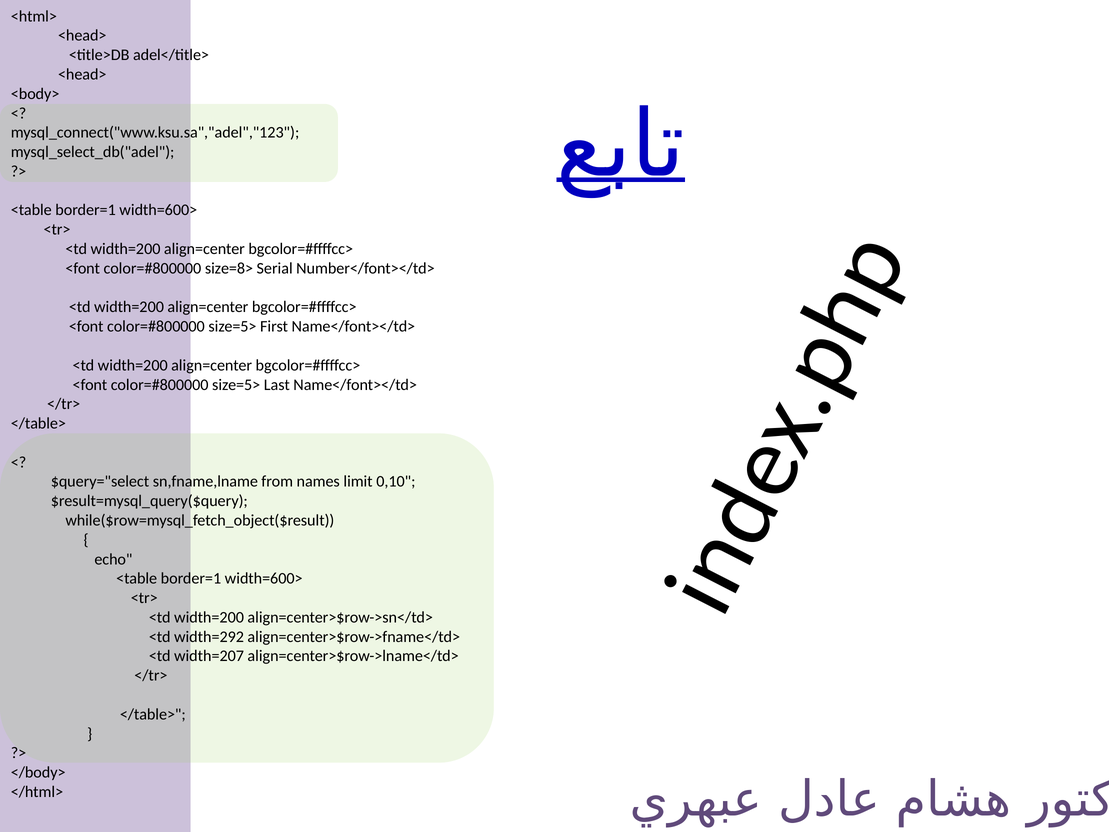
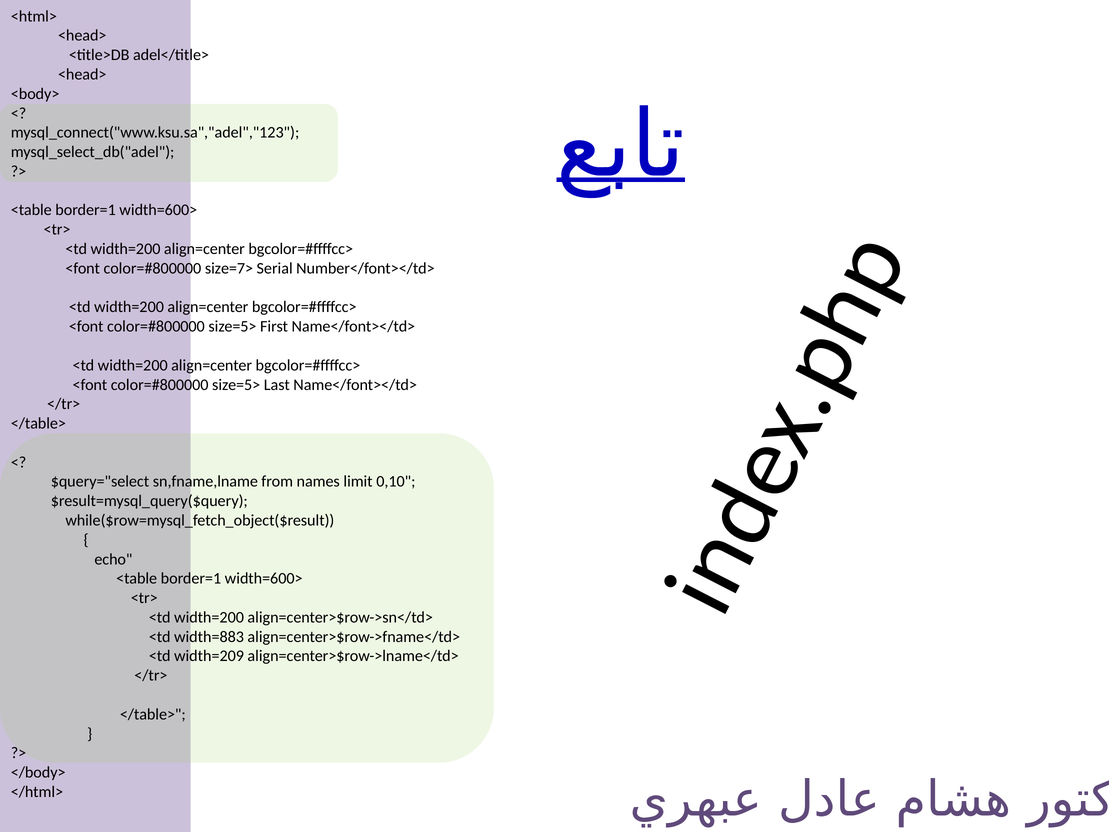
size=8>: size=8> -> size=7> (229, 268)
width=292: width=292 -> width=883 (209, 637)
width=207: width=207 -> width=209 (209, 656)
